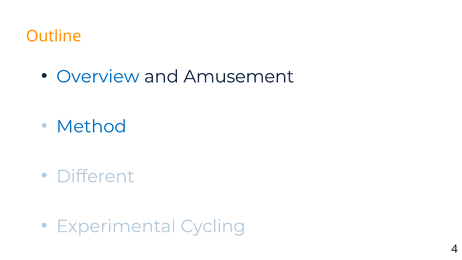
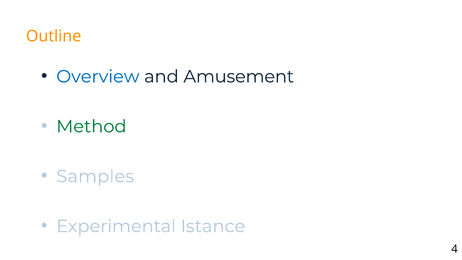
Method colour: blue -> green (91, 126)
Different: Different -> Samples (95, 176)
Cycling: Cycling -> Istance (213, 226)
